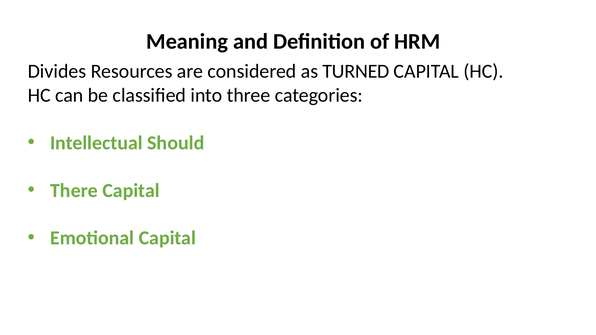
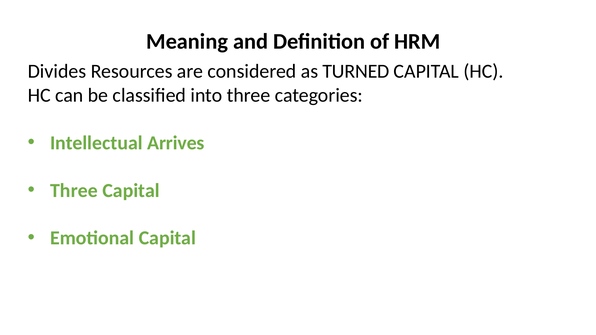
Should: Should -> Arrives (176, 143)
There: There -> Three (74, 191)
